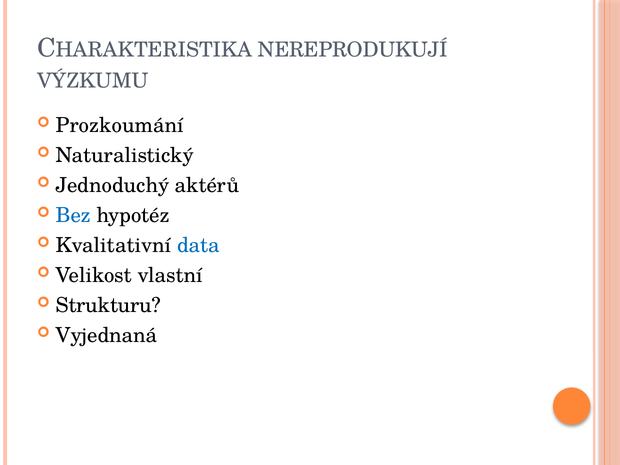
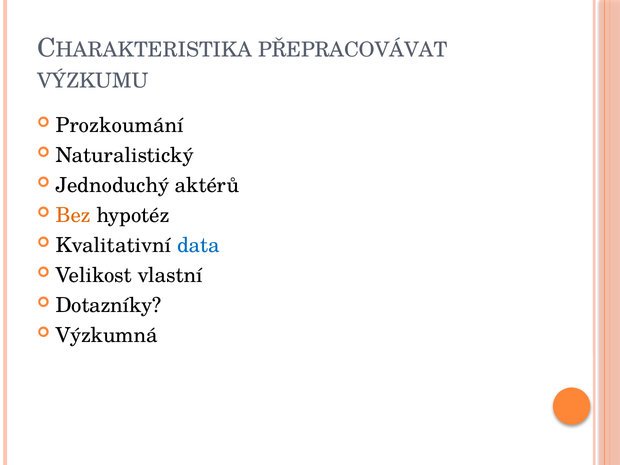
NEREPRODUKUJÍ: NEREPRODUKUJÍ -> PŘEPRACOVÁVAT (353, 50)
Bez colour: blue -> orange (73, 215)
Strukturu: Strukturu -> Dotazníky (108, 305)
Vyjednaná: Vyjednaná -> Výzkumná (107, 335)
